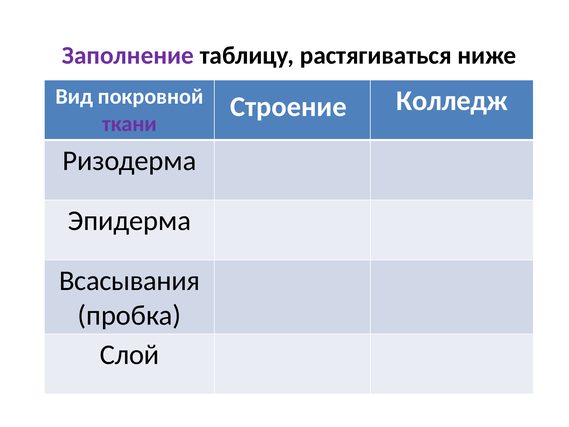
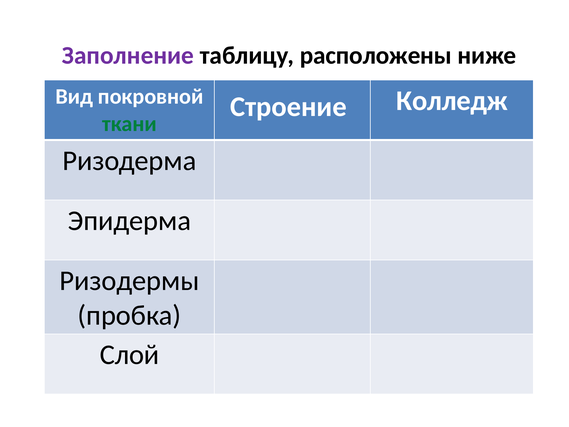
растягиваться: растягиваться -> расположены (376, 55)
ткани colour: purple -> green (130, 124)
Всасывания: Всасывания -> Ризодермы (129, 280)
